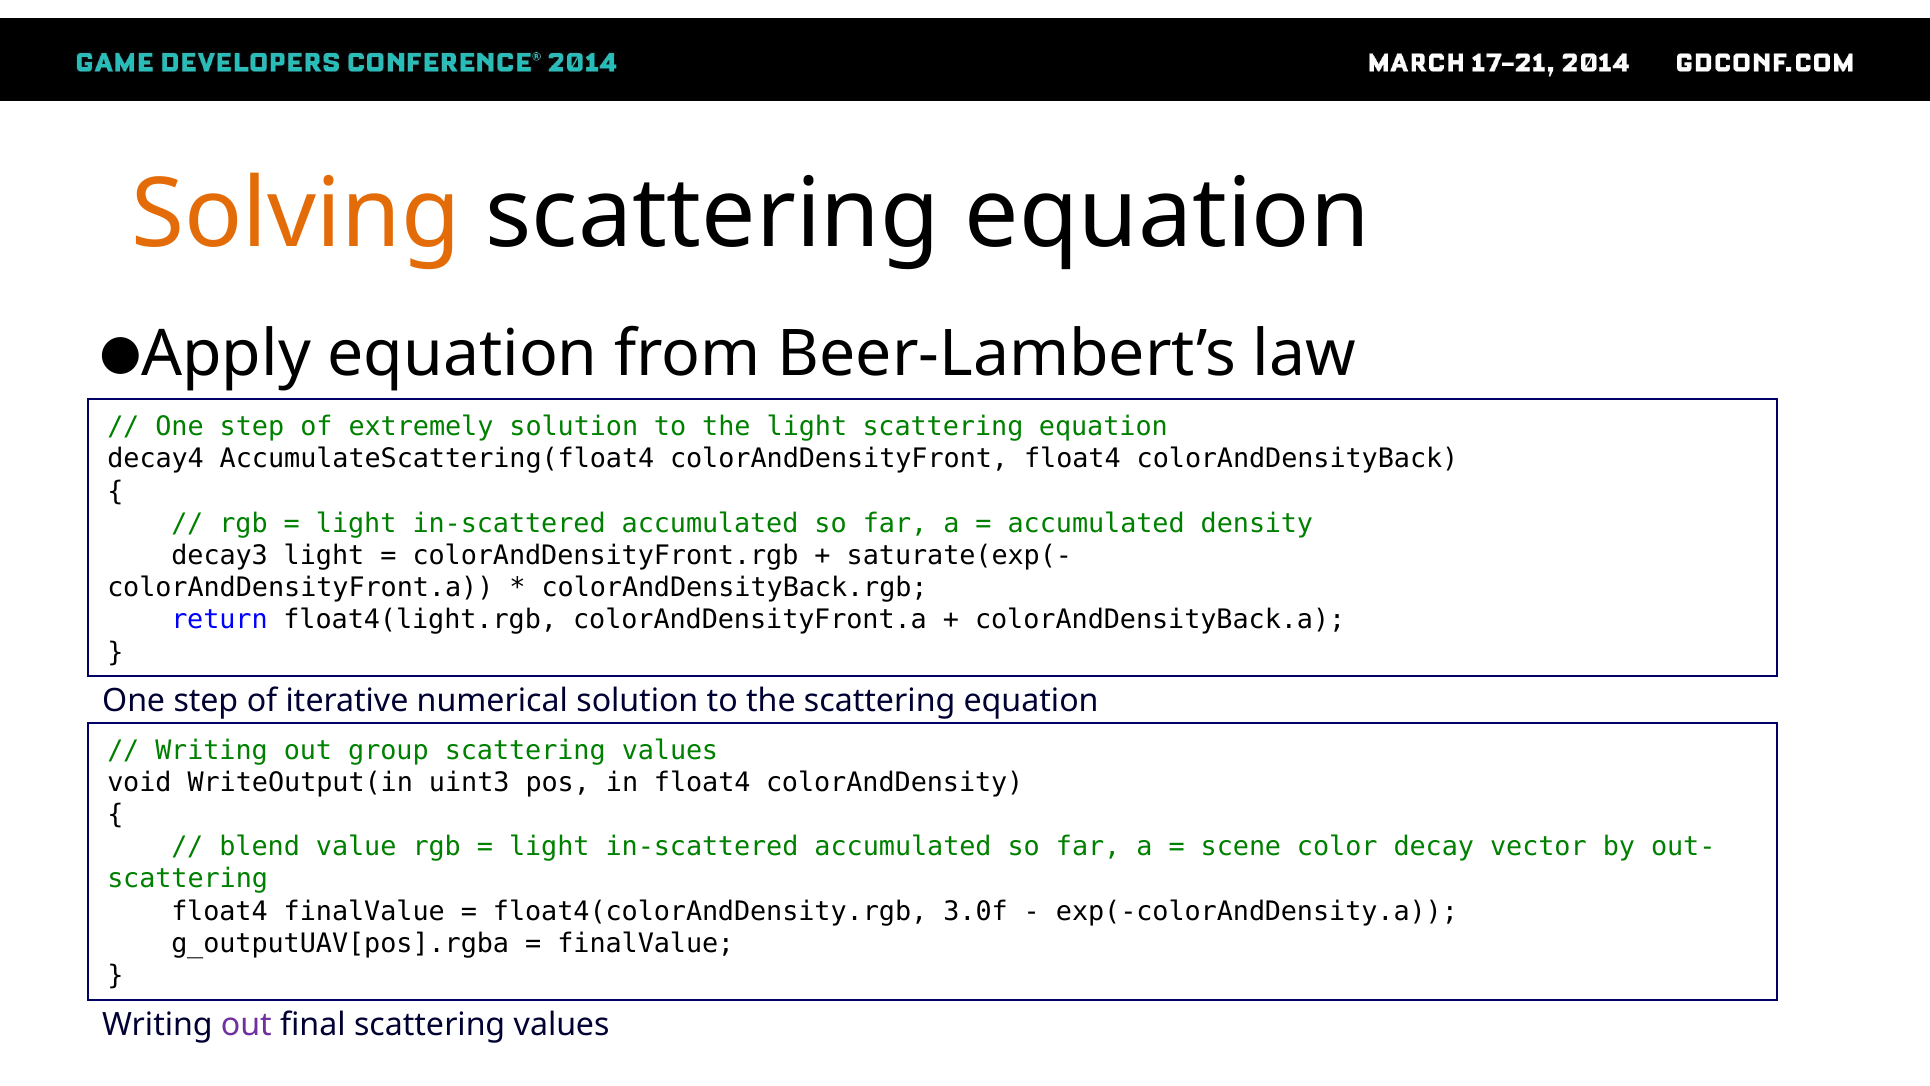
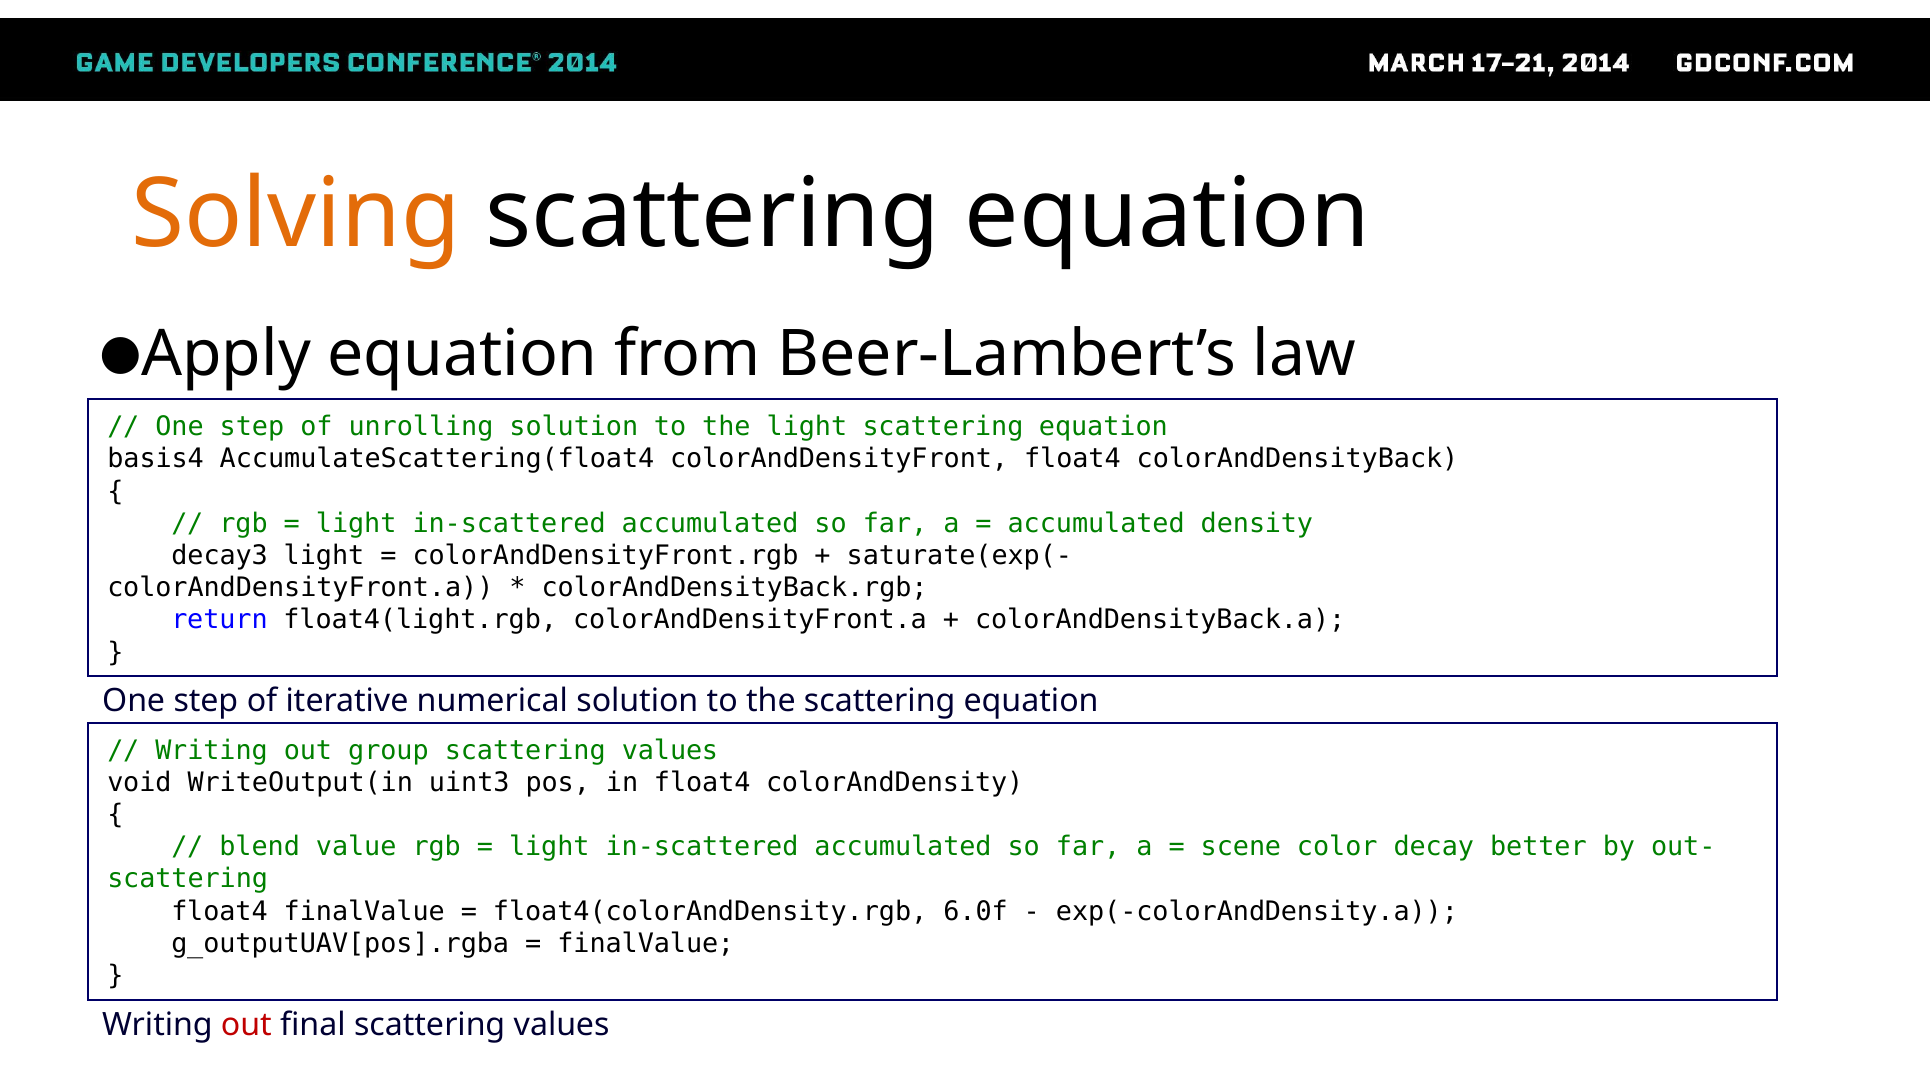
extremely: extremely -> unrolling (421, 427)
decay4: decay4 -> basis4 (156, 459)
vector: vector -> better (1538, 847)
3.0f: 3.0f -> 6.0f (976, 911)
out colour: purple -> red (246, 1024)
